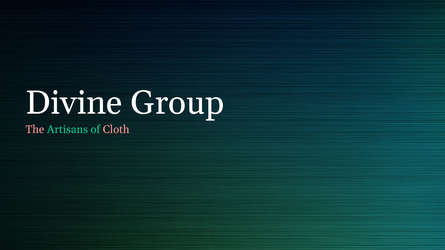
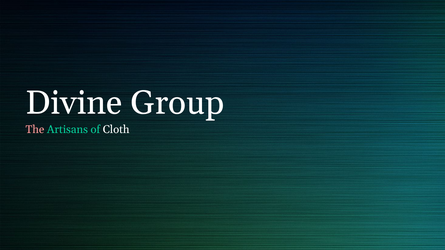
Cloth colour: pink -> white (116, 130)
